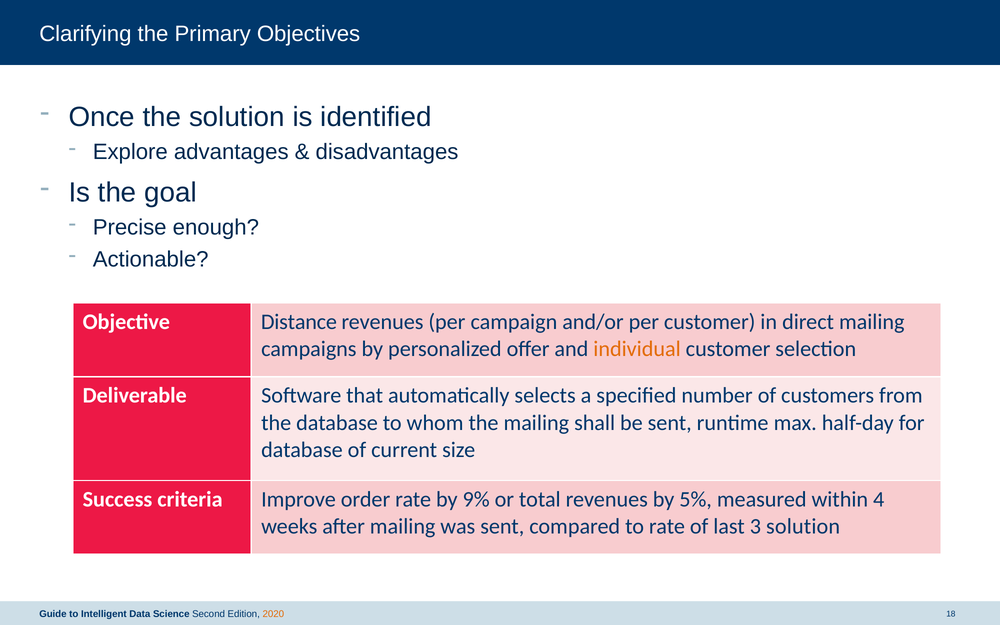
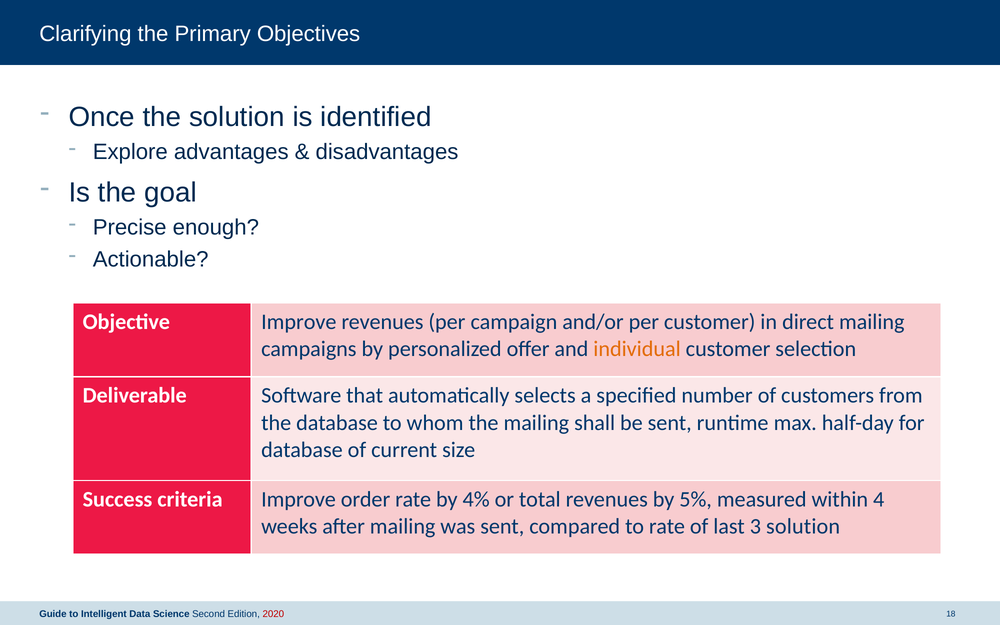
Objective Distance: Distance -> Improve (299, 322)
9%: 9% -> 4% (476, 499)
2020 colour: orange -> red (273, 614)
